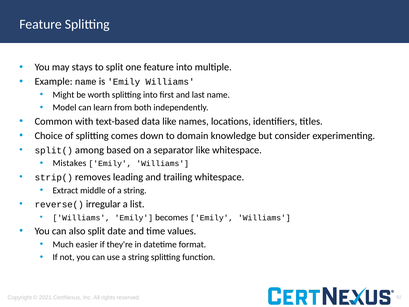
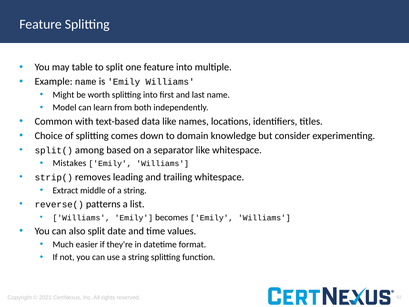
stays: stays -> table (82, 67)
irregular: irregular -> patterns (103, 204)
